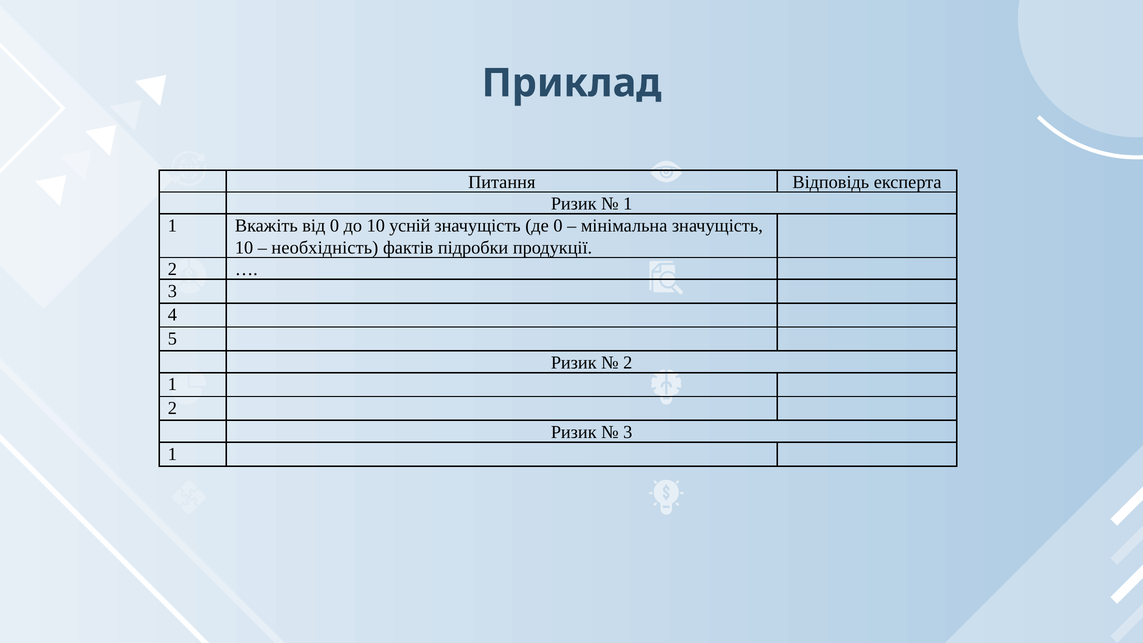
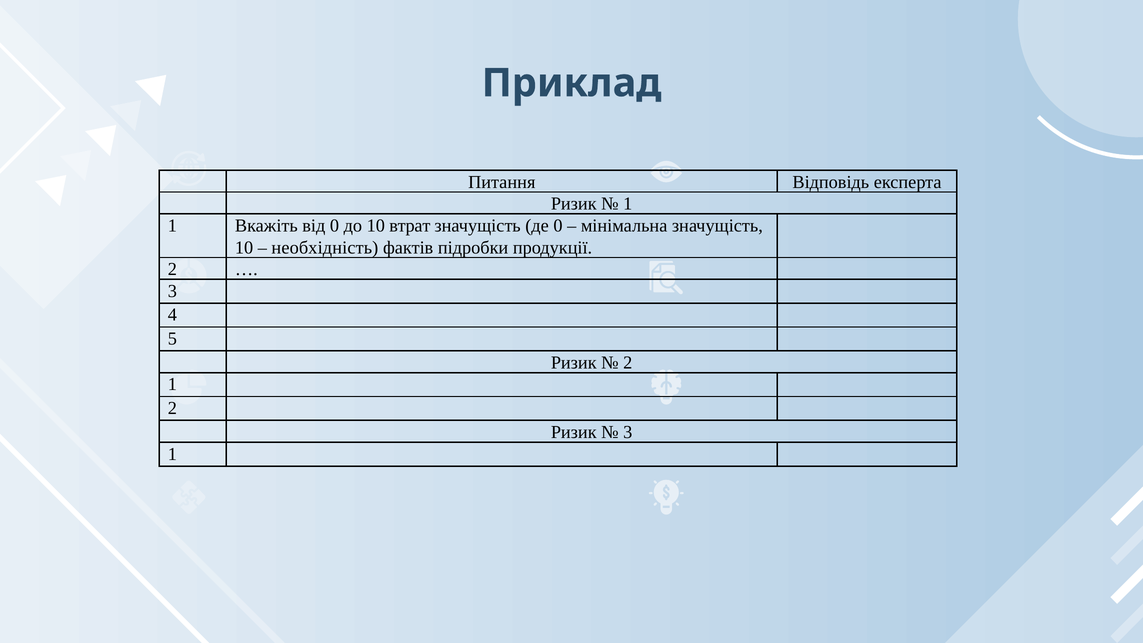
усній: усній -> втрат (410, 226)
